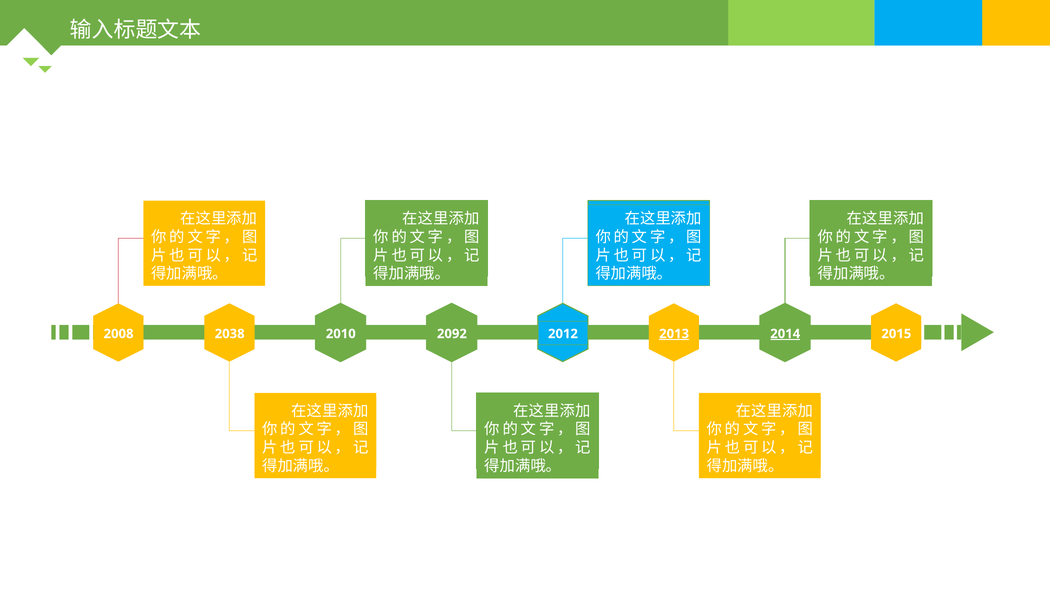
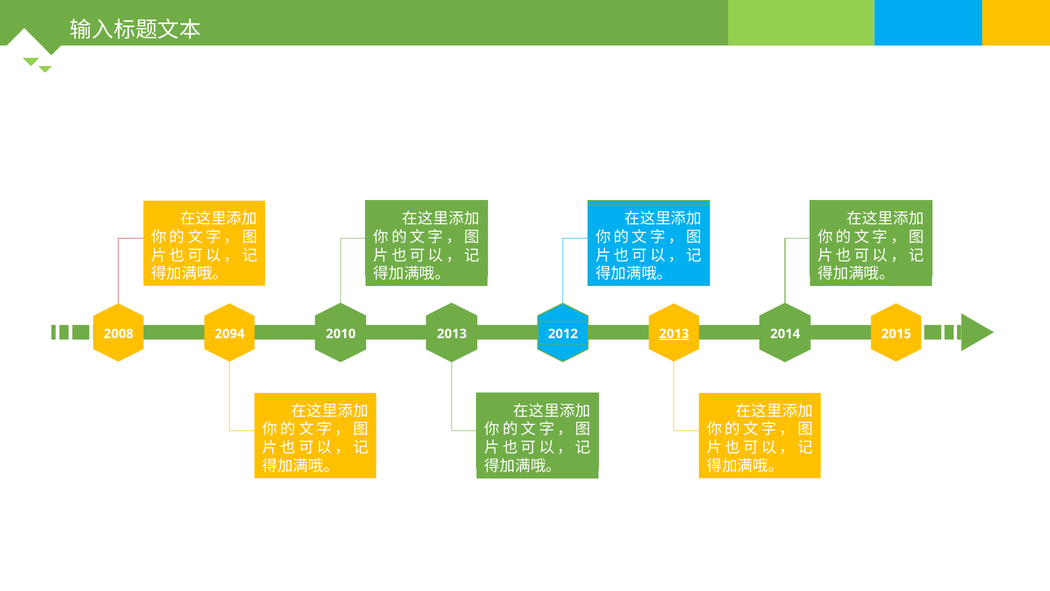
2038: 2038 -> 2094 (230, 334)
2092: 2092 -> 2013 (452, 334)
2014 underline: present -> none (785, 334)
